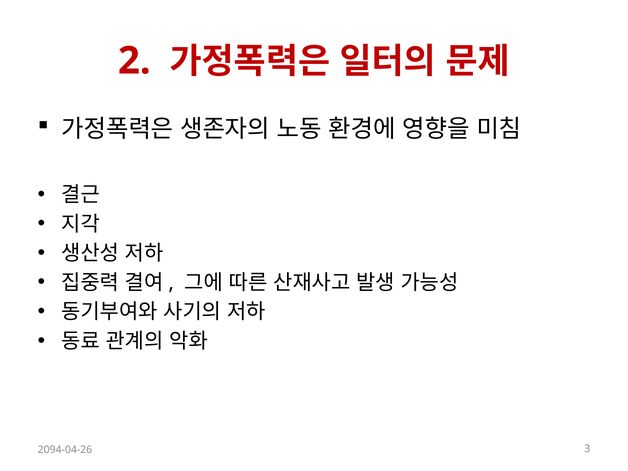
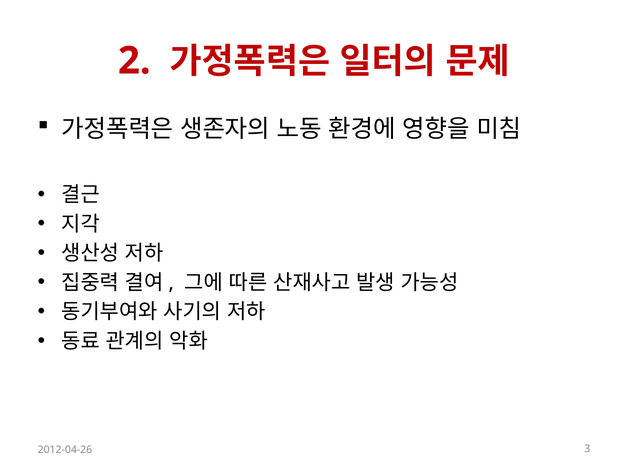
2094-04-26: 2094-04-26 -> 2012-04-26 (65, 450)
